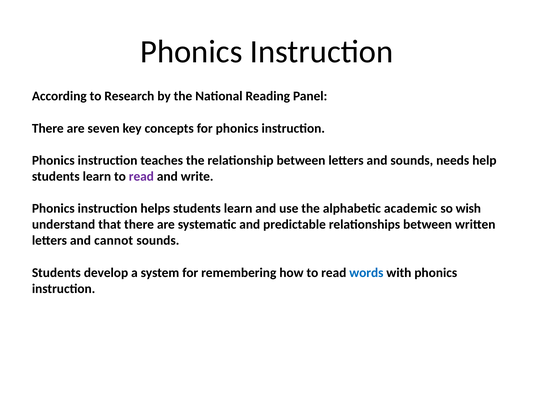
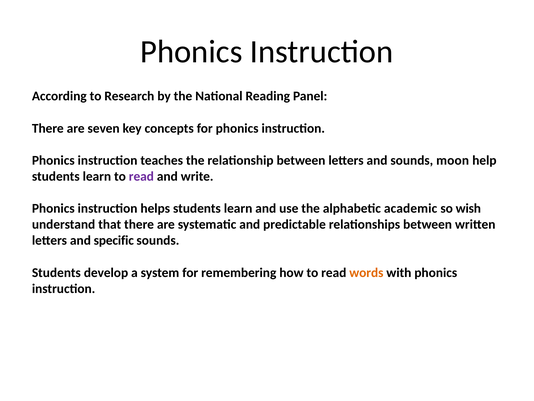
needs: needs -> moon (453, 160)
cannot: cannot -> specific (114, 240)
words colour: blue -> orange (366, 272)
